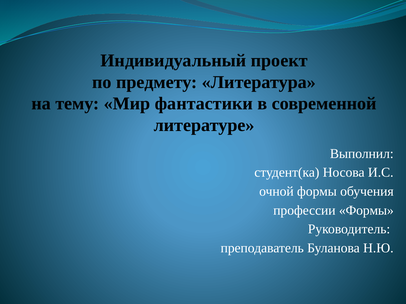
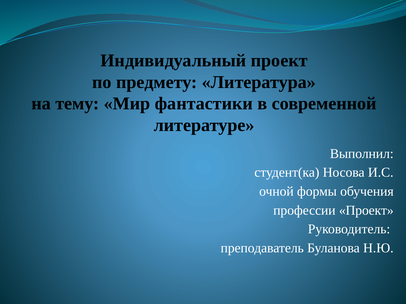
профессии Формы: Формы -> Проект (366, 211)
